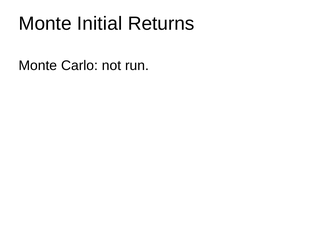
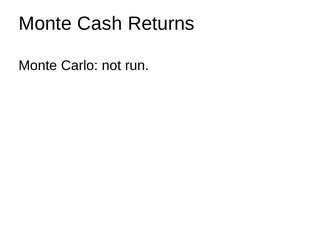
Initial: Initial -> Cash (100, 24)
